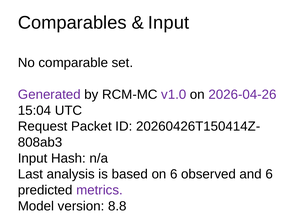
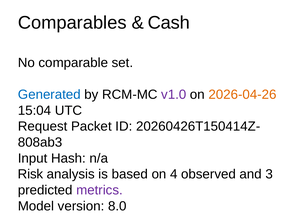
Input: Input -> Cash (169, 23)
Generated colour: purple -> blue (49, 95)
2026-04-26 colour: purple -> orange (242, 95)
Last: Last -> Risk (30, 174)
on 6: 6 -> 4 (174, 174)
and 6: 6 -> 3 (269, 174)
8.8: 8.8 -> 8.0 (117, 206)
